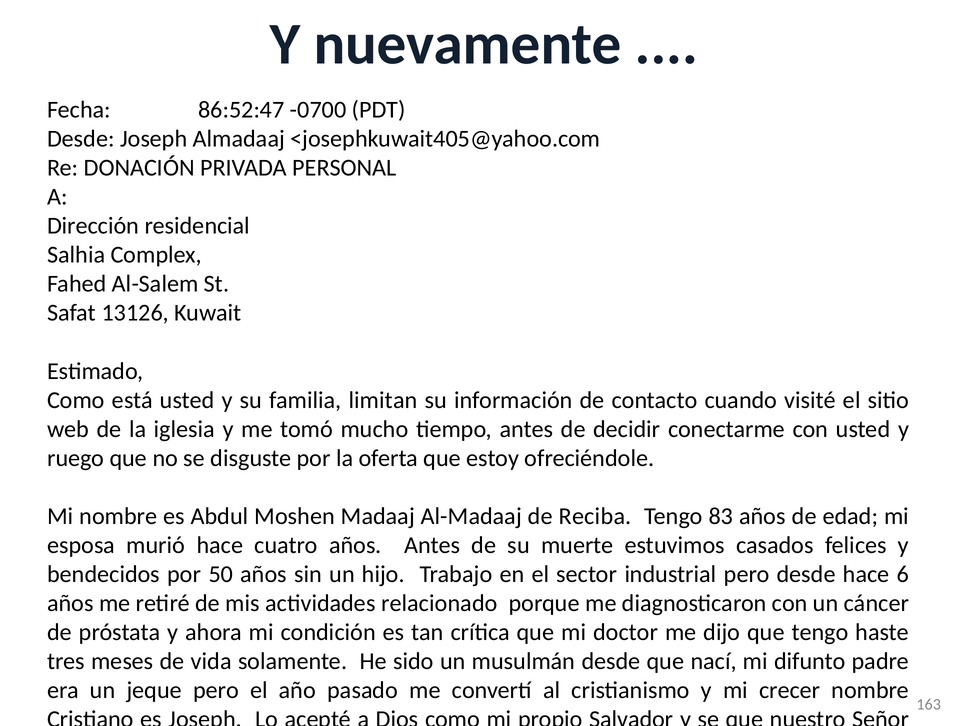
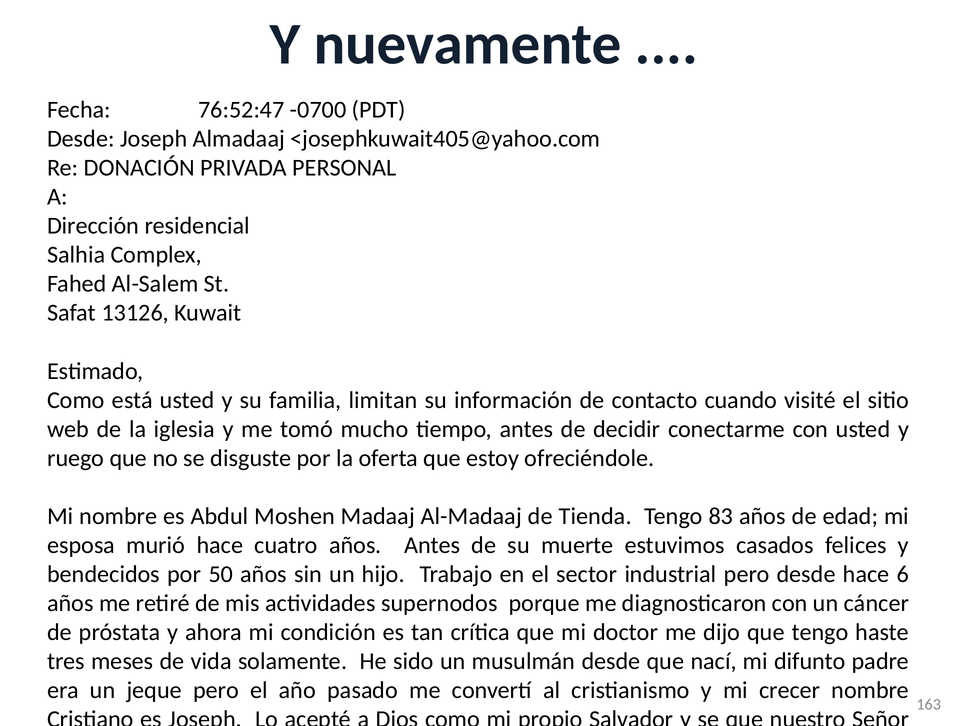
86:52:47: 86:52:47 -> 76:52:47 (241, 110)
de Reciba: Reciba -> Tienda (595, 516)
relacionado: relacionado -> supernodos (439, 603)
